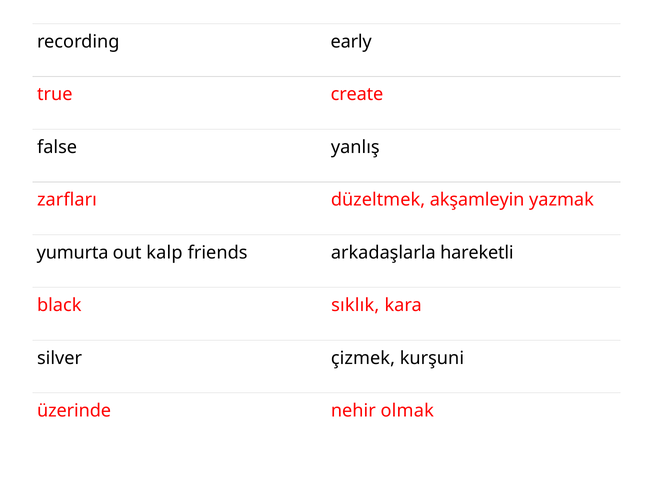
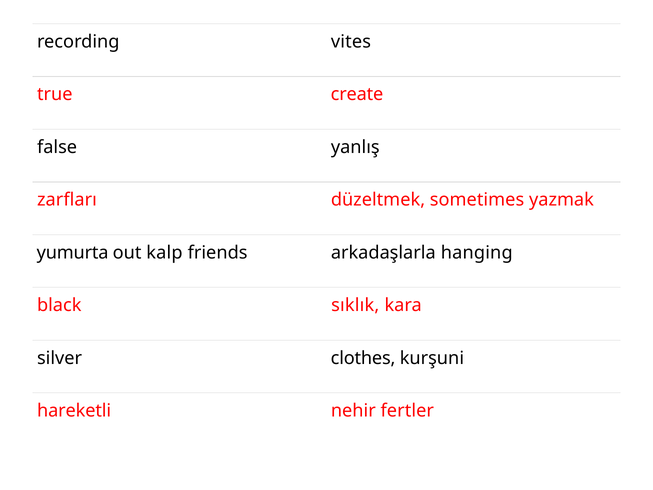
early: early -> vites (351, 42)
akşamleyin: akşamleyin -> sometimes (477, 200)
hareketli: hareketli -> hanging (477, 252)
çizmek: çizmek -> clothes (363, 358)
üzerinde: üzerinde -> hareketli (74, 411)
olmak: olmak -> fertler (407, 411)
